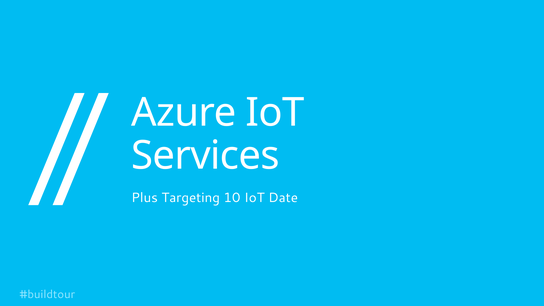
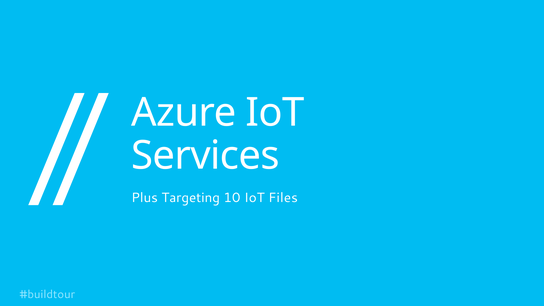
Date: Date -> Files (283, 198)
